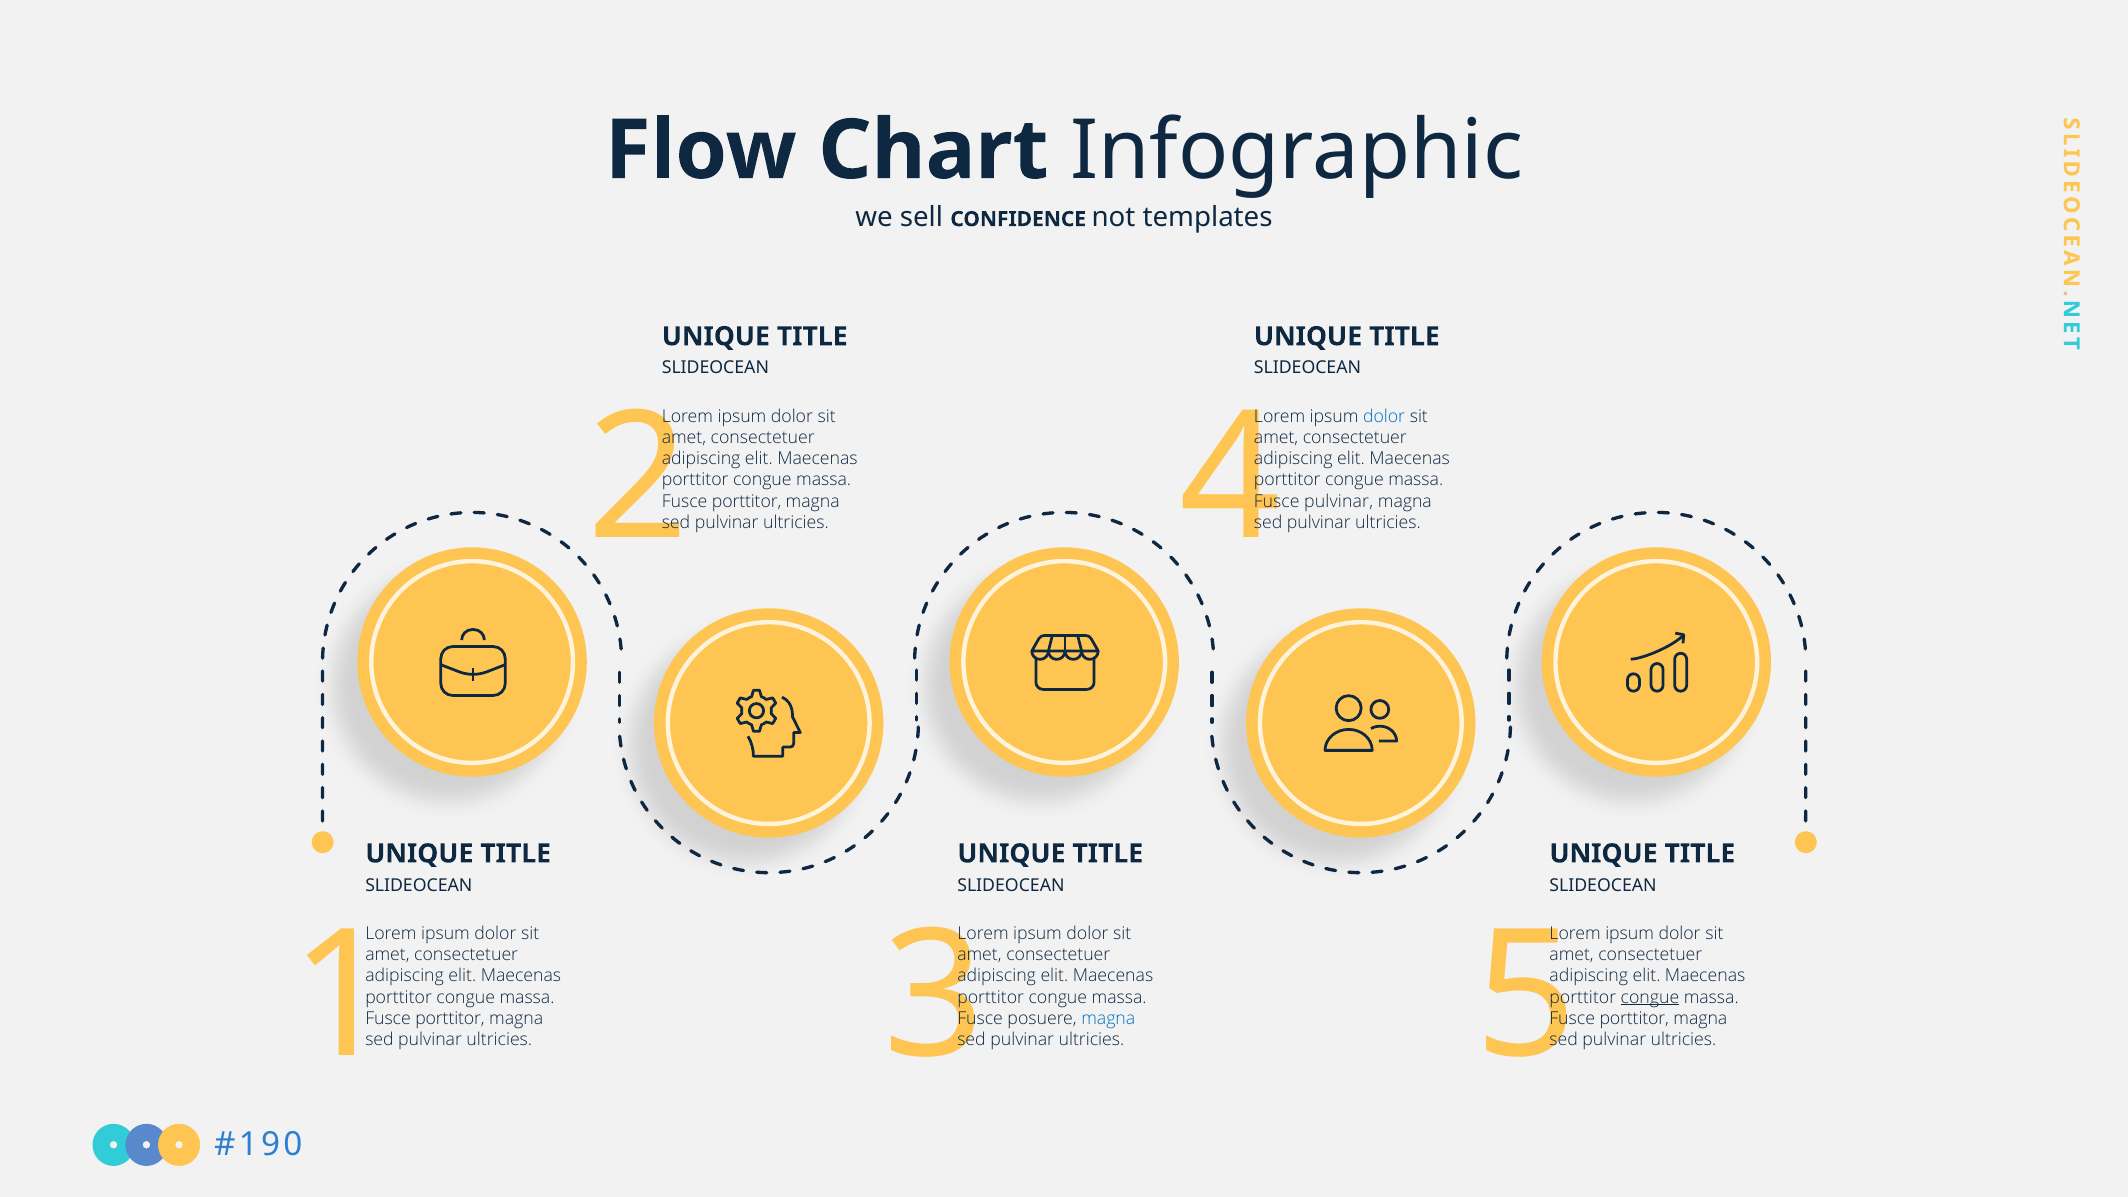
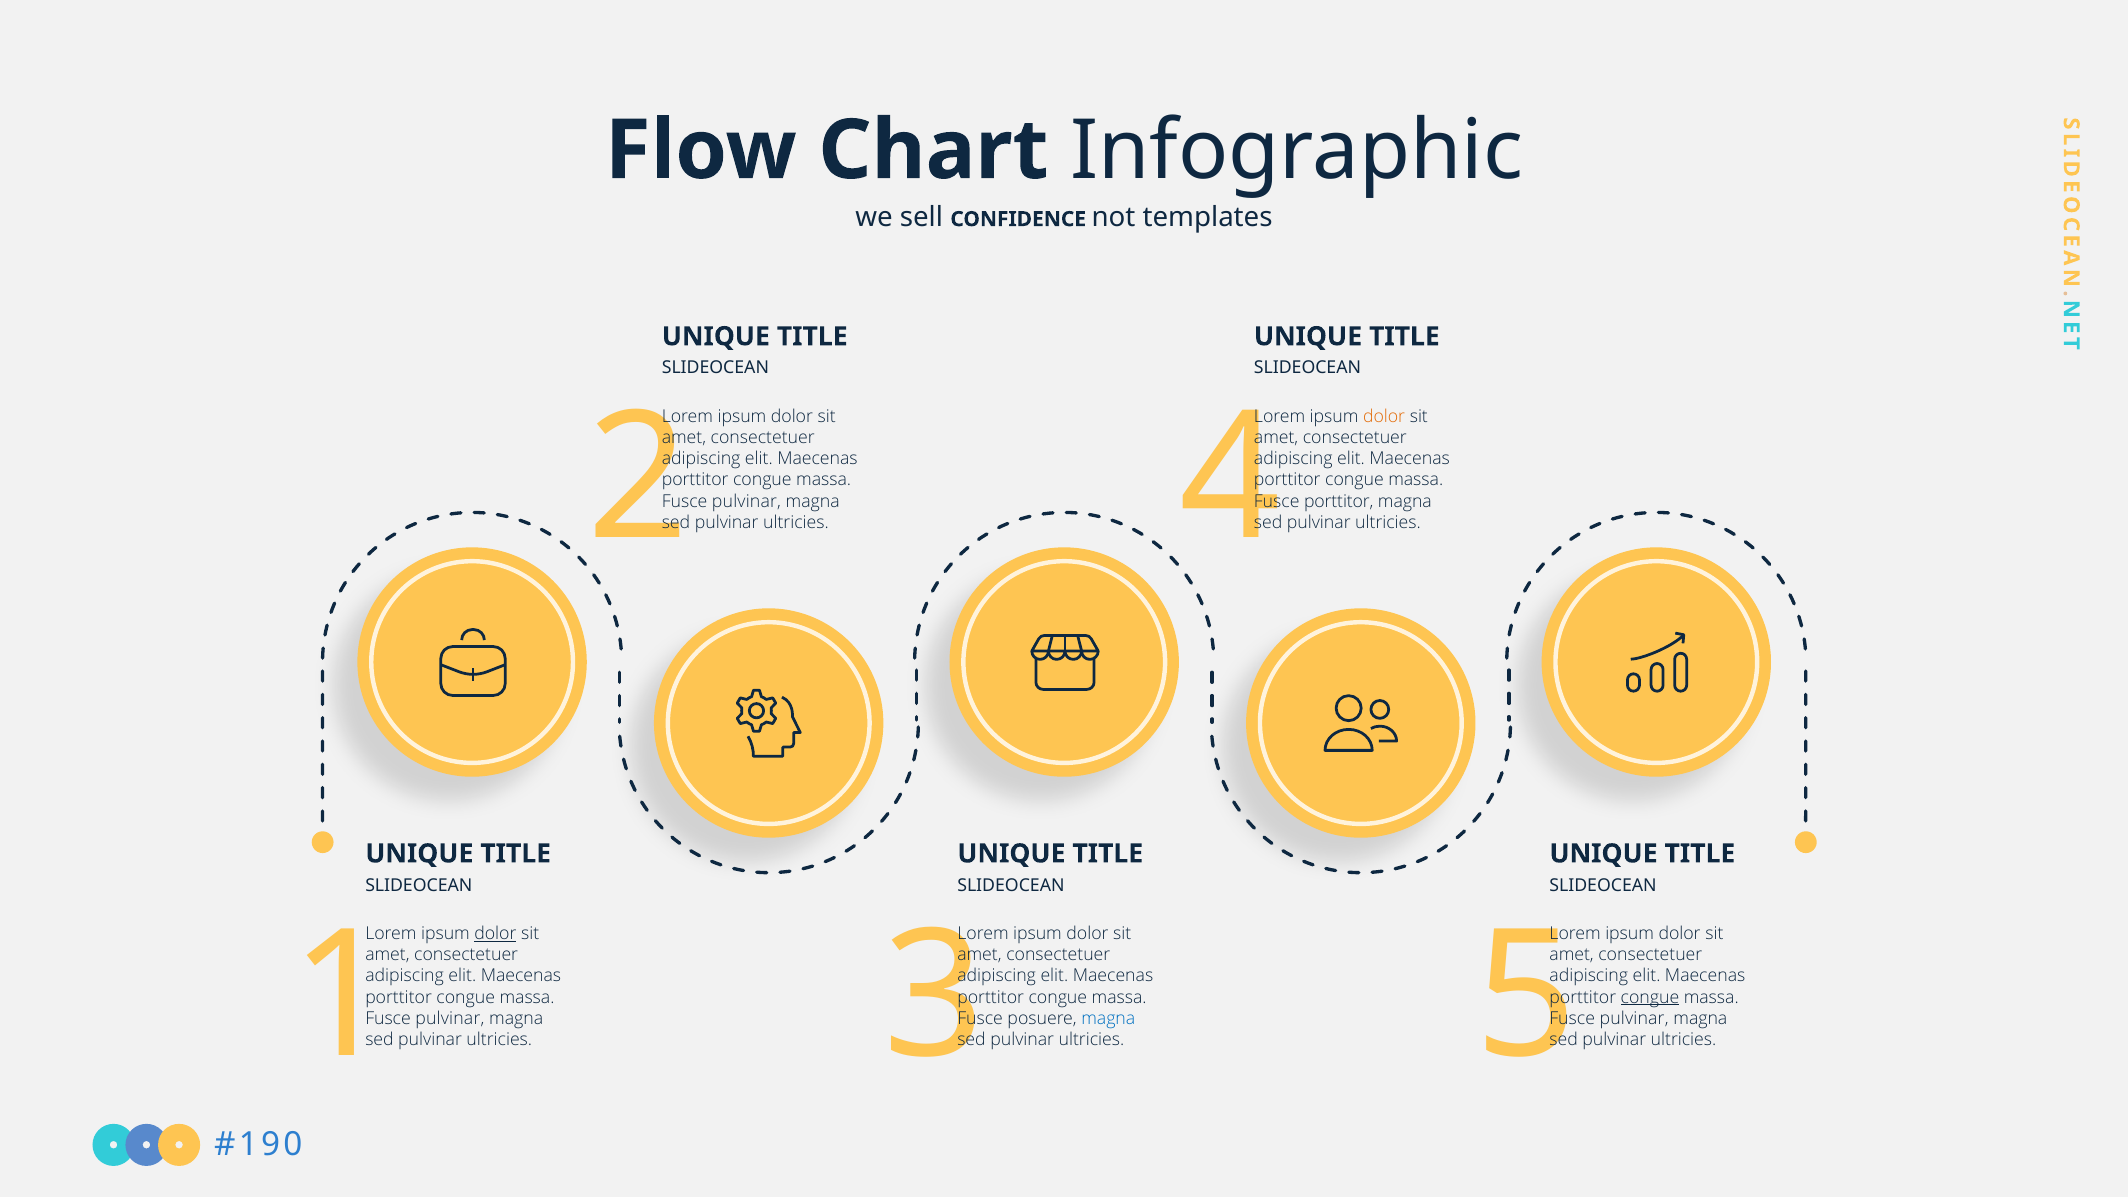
dolor colour: blue -> orange (1384, 416)
porttitor: porttitor -> pulvinar (746, 501)
pulvinar: pulvinar -> porttitor (1339, 501)
dolor underline: none -> present (495, 933)
porttitor: porttitor -> pulvinar (450, 1019)
porttitor: porttitor -> pulvinar (1634, 1019)
